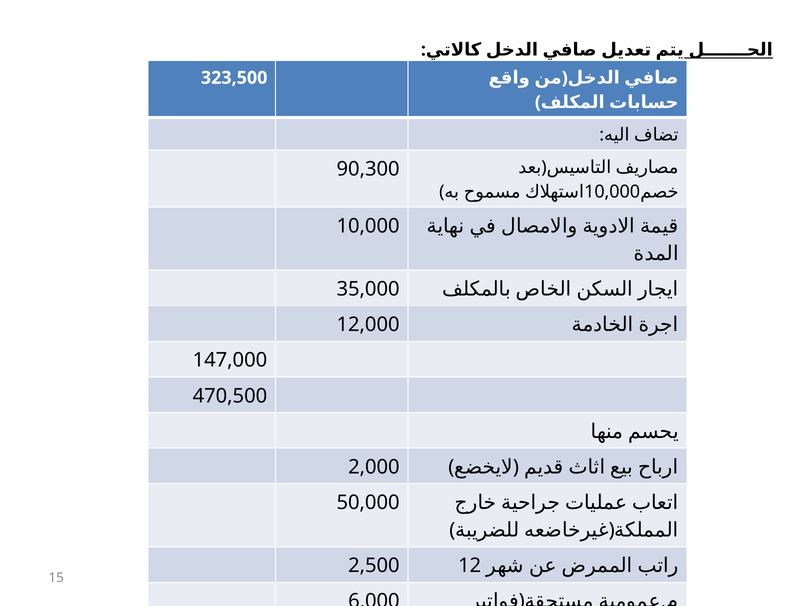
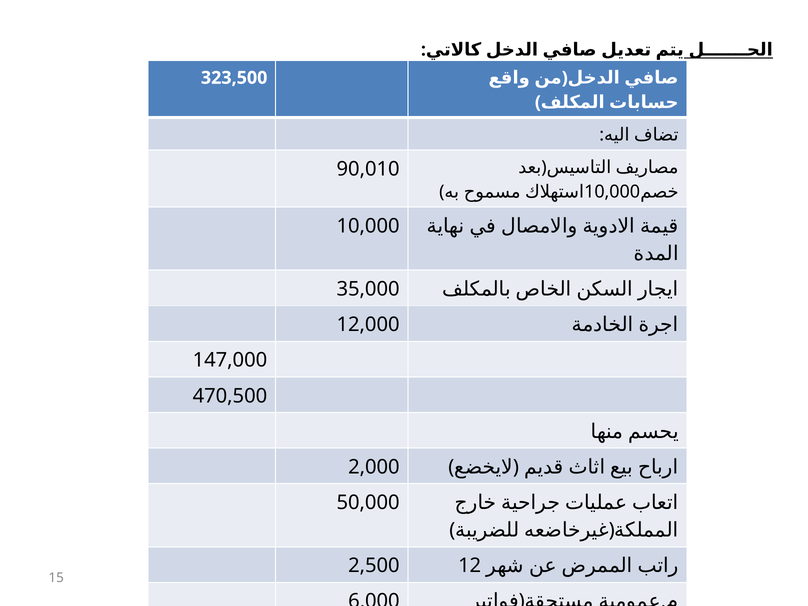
90,300: 90,300 -> 90,010 (368, 169)
